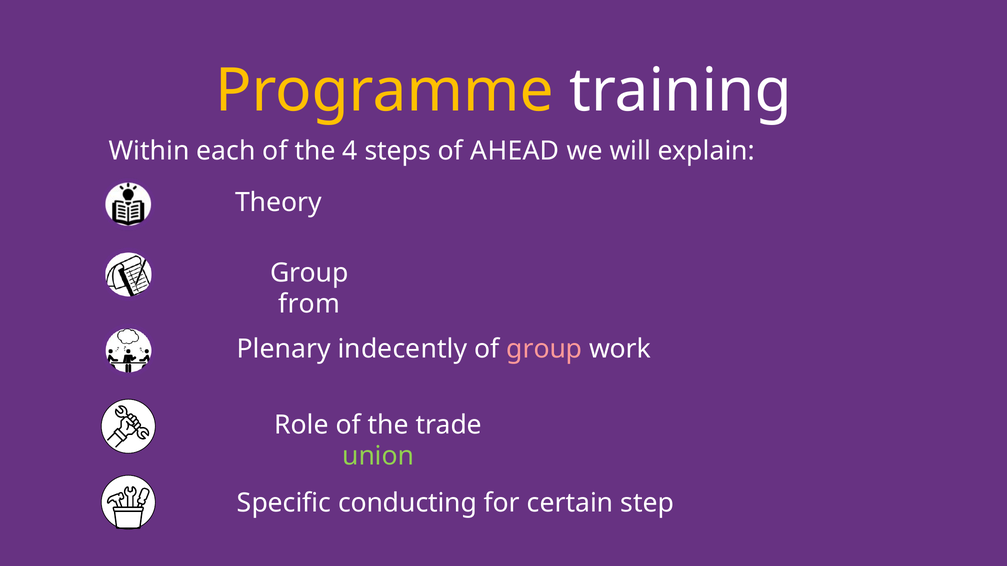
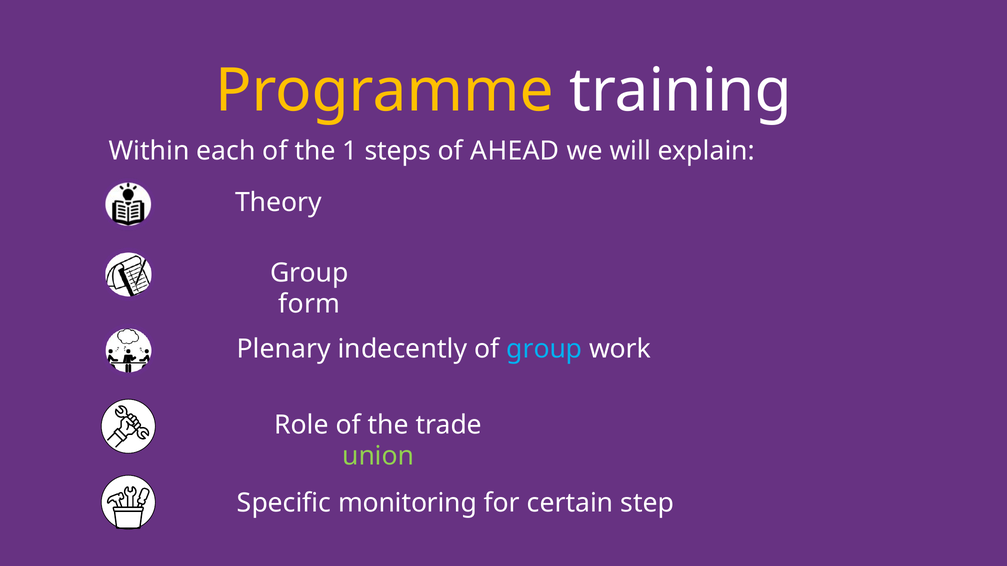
4: 4 -> 1 (350, 151)
from: from -> form (309, 304)
group colour: pink -> light blue (544, 349)
conducting: conducting -> monitoring (408, 503)
